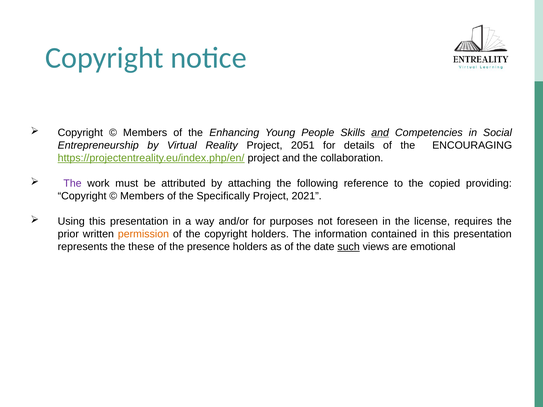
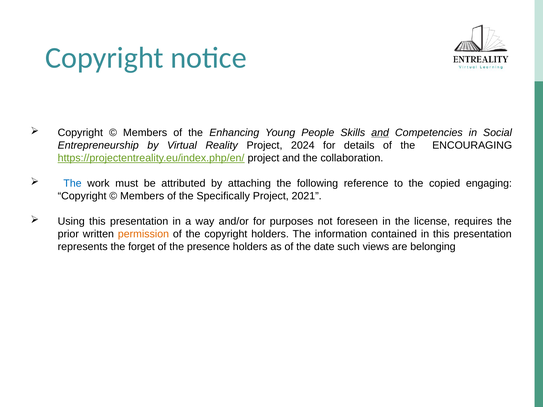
2051: 2051 -> 2024 (303, 145)
The colour: purple -> blue (72, 183)
providing: providing -> engaging (489, 183)
these: these -> forget (141, 247)
such underline: present -> none (349, 247)
emotional: emotional -> belonging (433, 247)
